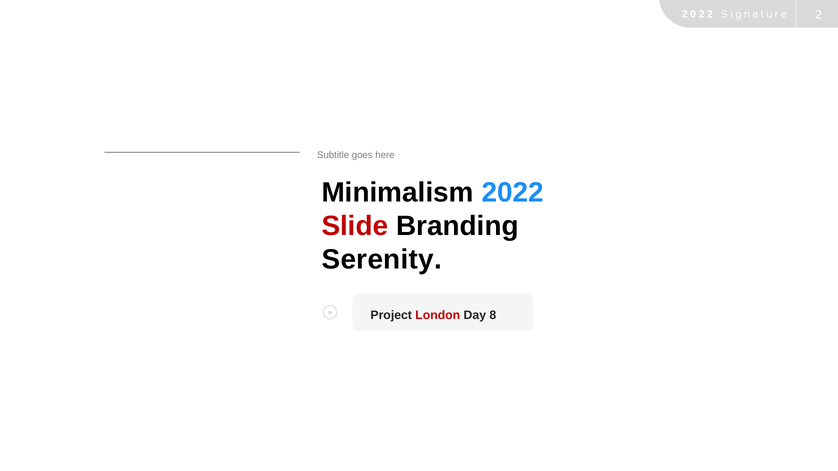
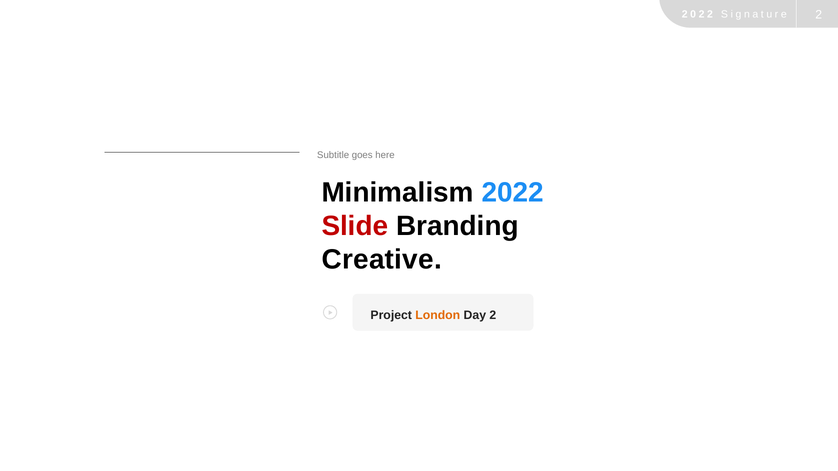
Serenity: Serenity -> Creative (382, 260)
London colour: red -> orange (438, 315)
Day 8: 8 -> 2 (493, 315)
